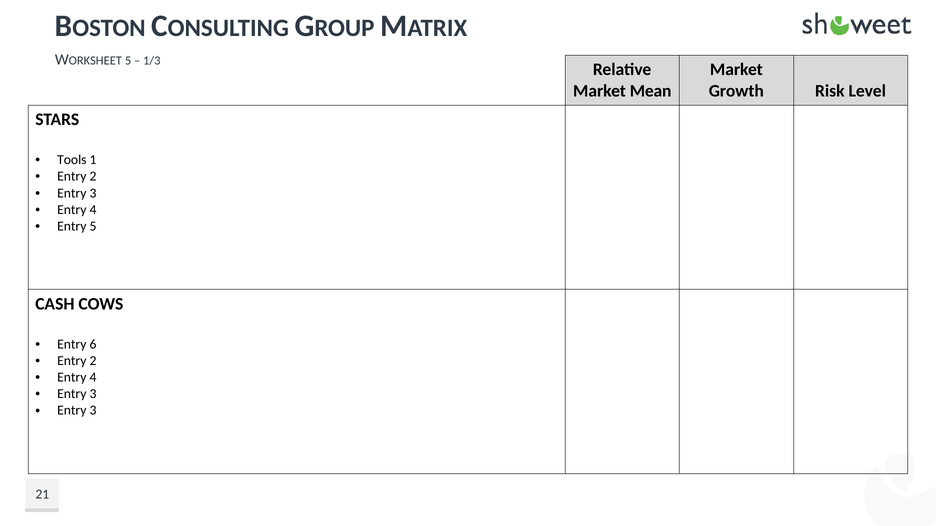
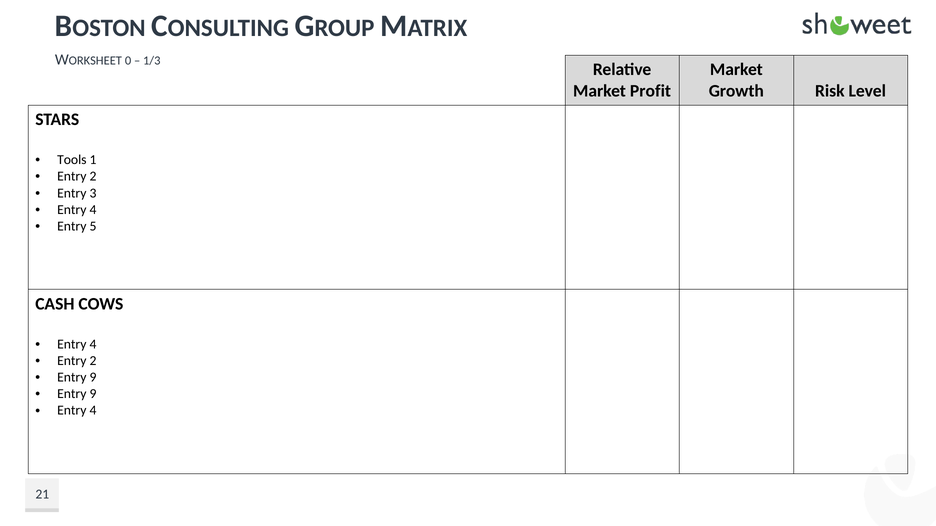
5: 5 -> 0 (128, 61)
Mean: Mean -> Profit (650, 91)
6: 6 -> 4 (93, 344)
4: 4 -> 9 (93, 378)
3: 3 -> 9 (93, 394)
3: 3 -> 4 (93, 411)
